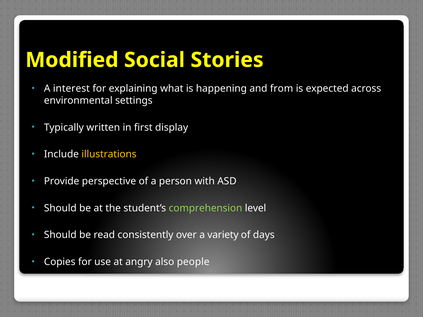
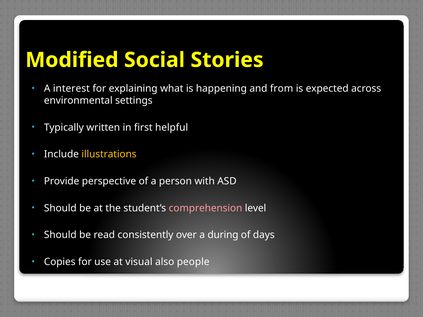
display: display -> helpful (172, 128)
comprehension colour: light green -> pink (205, 208)
variety: variety -> during (223, 235)
angry: angry -> visual (139, 262)
